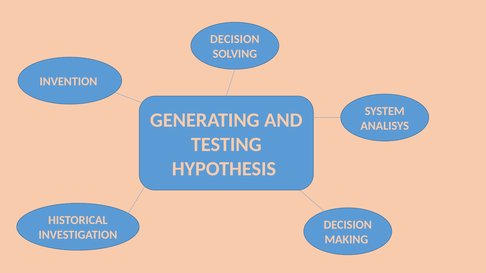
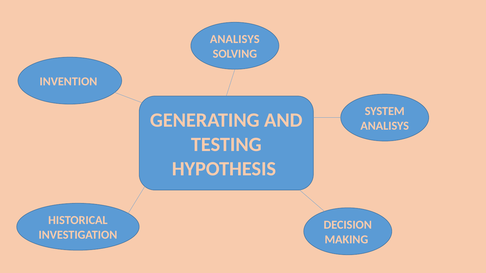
DECISION: DECISION -> ANALISYS (235, 39)
